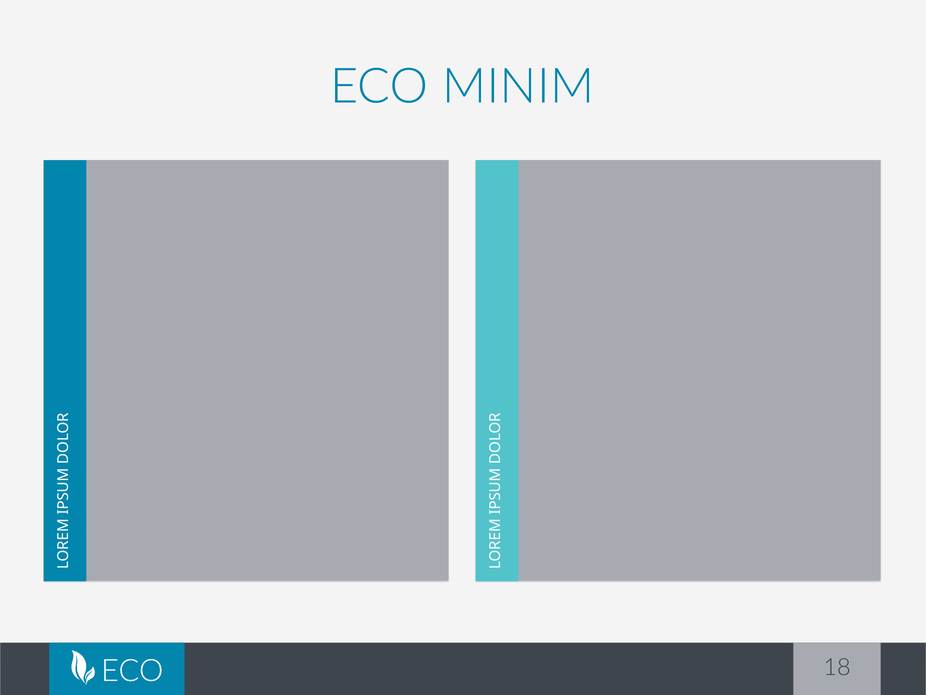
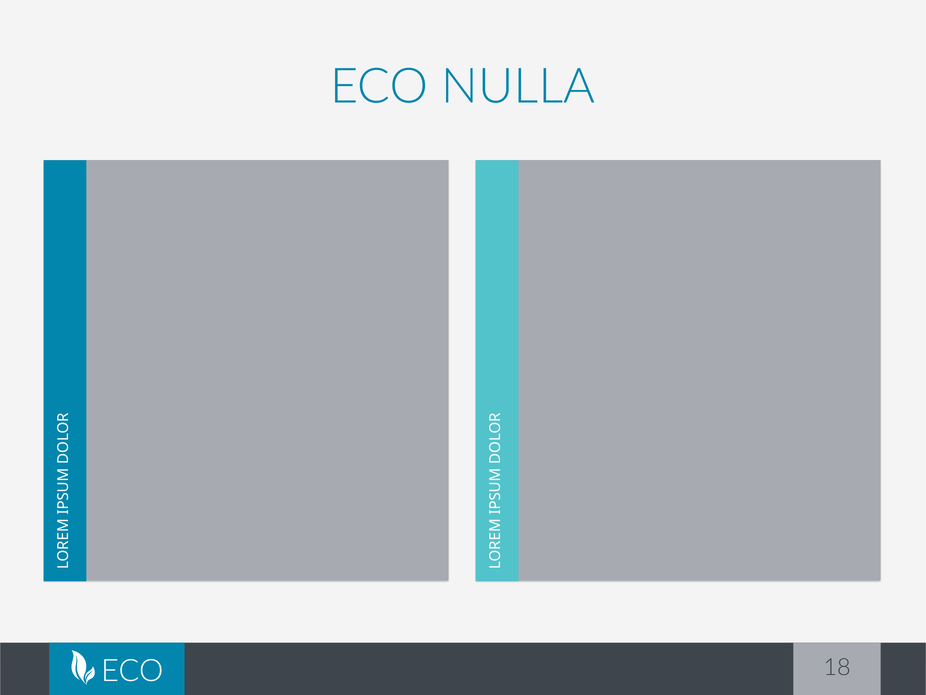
MINIM: MINIM -> NULLA (518, 87)
